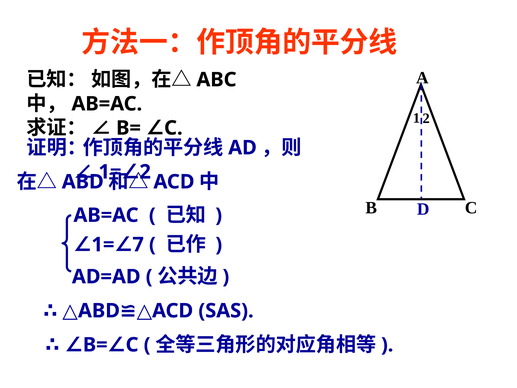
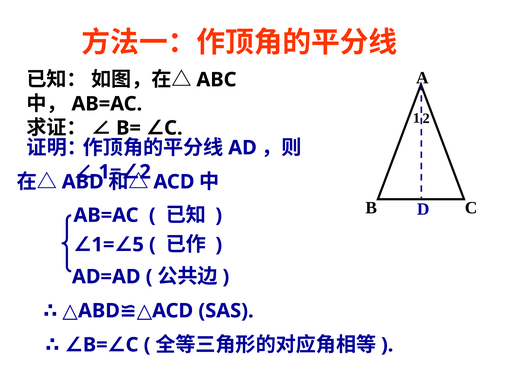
7: 7 -> 5 (138, 244)
